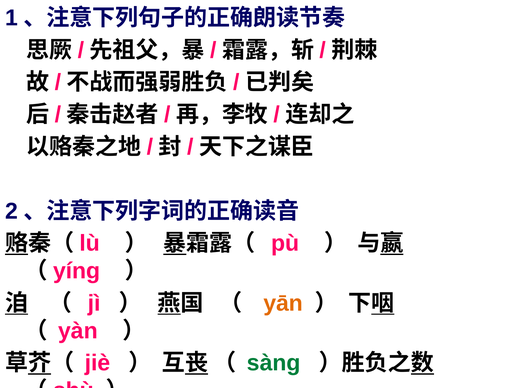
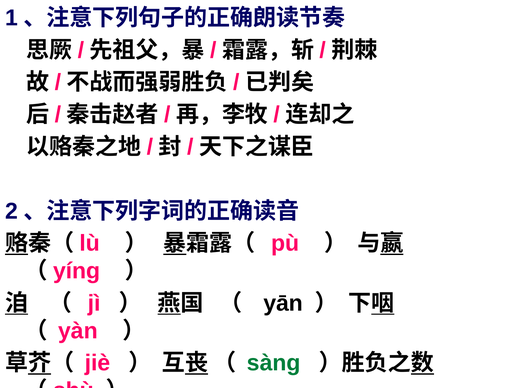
yān colour: orange -> black (283, 303)
